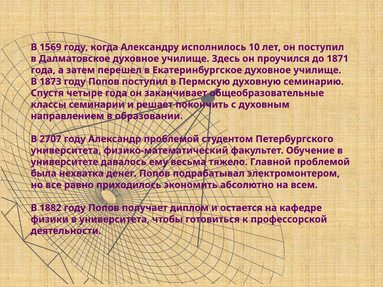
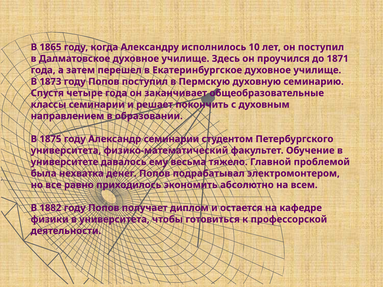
1569: 1569 -> 1865 (50, 47)
2707: 2707 -> 1875 (50, 139)
Александр проблемой: проблемой -> семинарии (171, 139)
